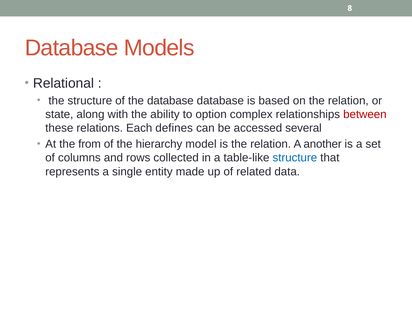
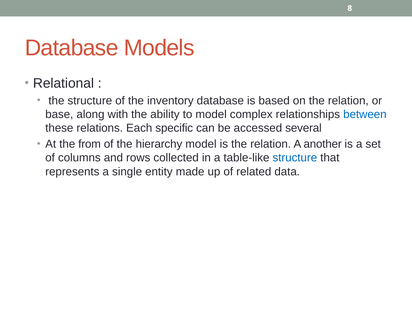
the database: database -> inventory (170, 101)
state: state -> base (59, 114)
to option: option -> model (211, 114)
between colour: red -> blue (365, 114)
defines: defines -> specific (174, 128)
